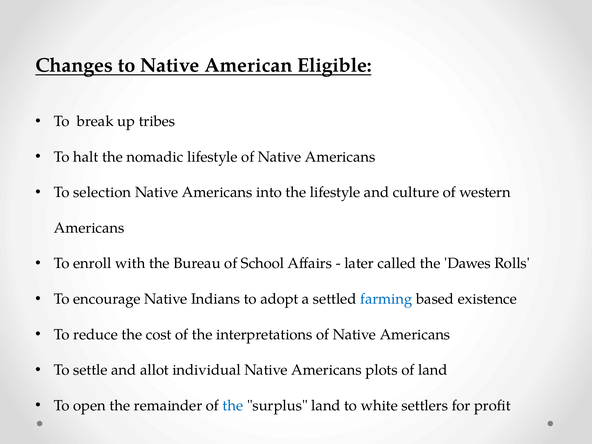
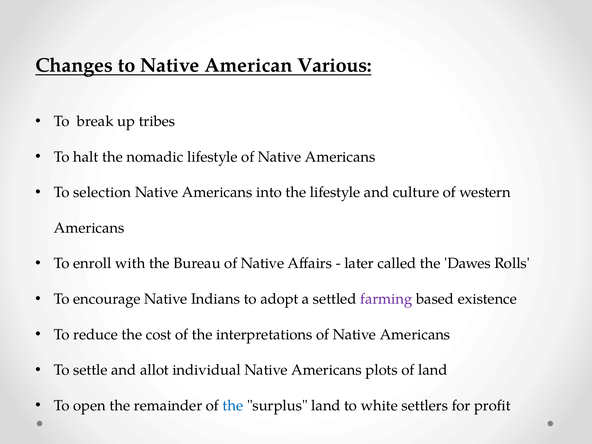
Eligible: Eligible -> Various (334, 65)
Bureau of School: School -> Native (263, 263)
farming colour: blue -> purple (386, 299)
